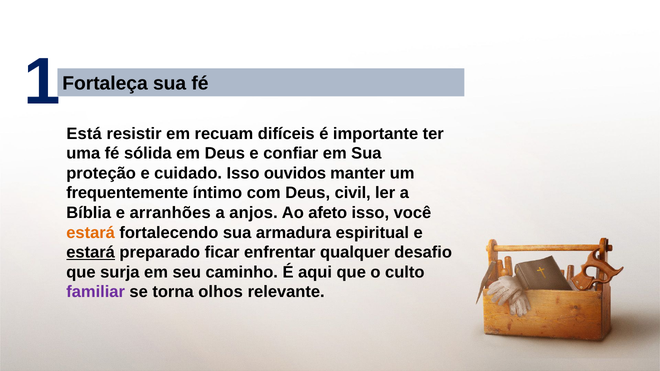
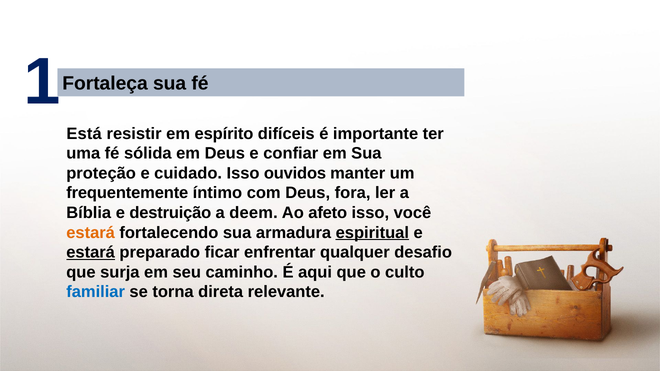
recuam: recuam -> espírito (224, 134)
civil: civil -> fora (353, 193)
arranhões: arranhões -> destruição (170, 213)
anjos: anjos -> deem (254, 213)
espiritual underline: none -> present (372, 233)
familiar colour: purple -> blue (96, 292)
olhos: olhos -> direta (221, 292)
